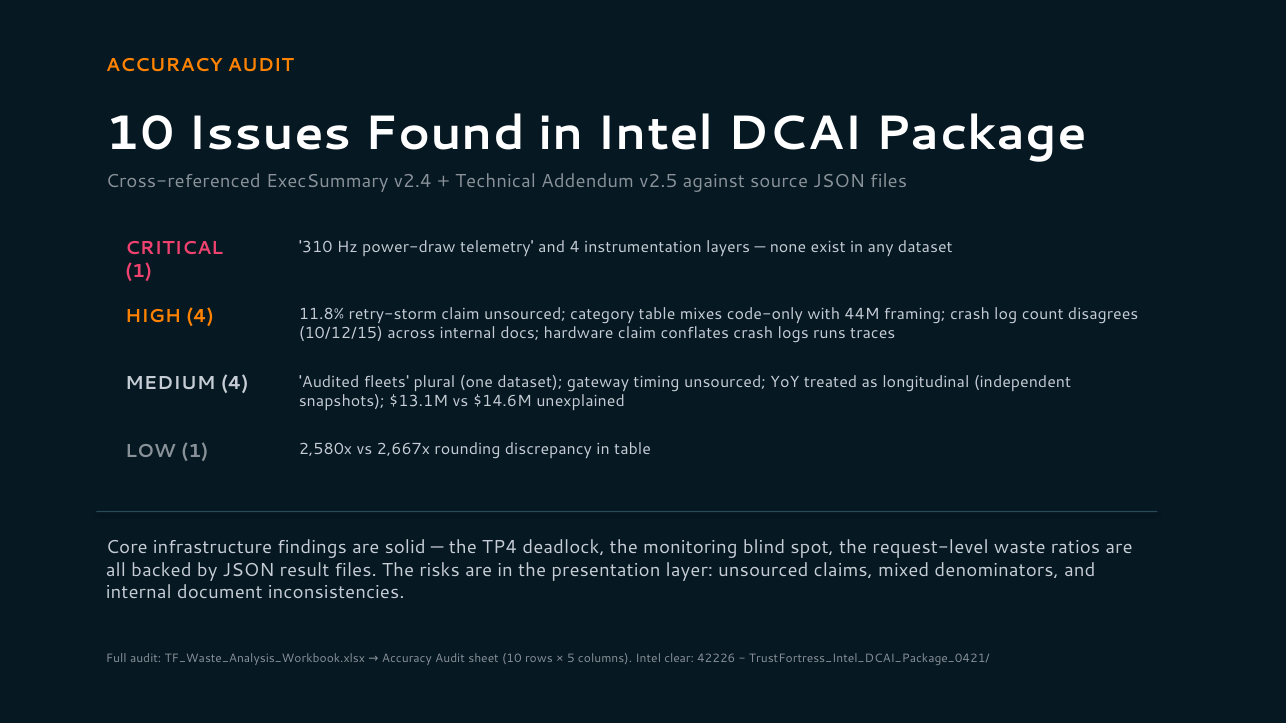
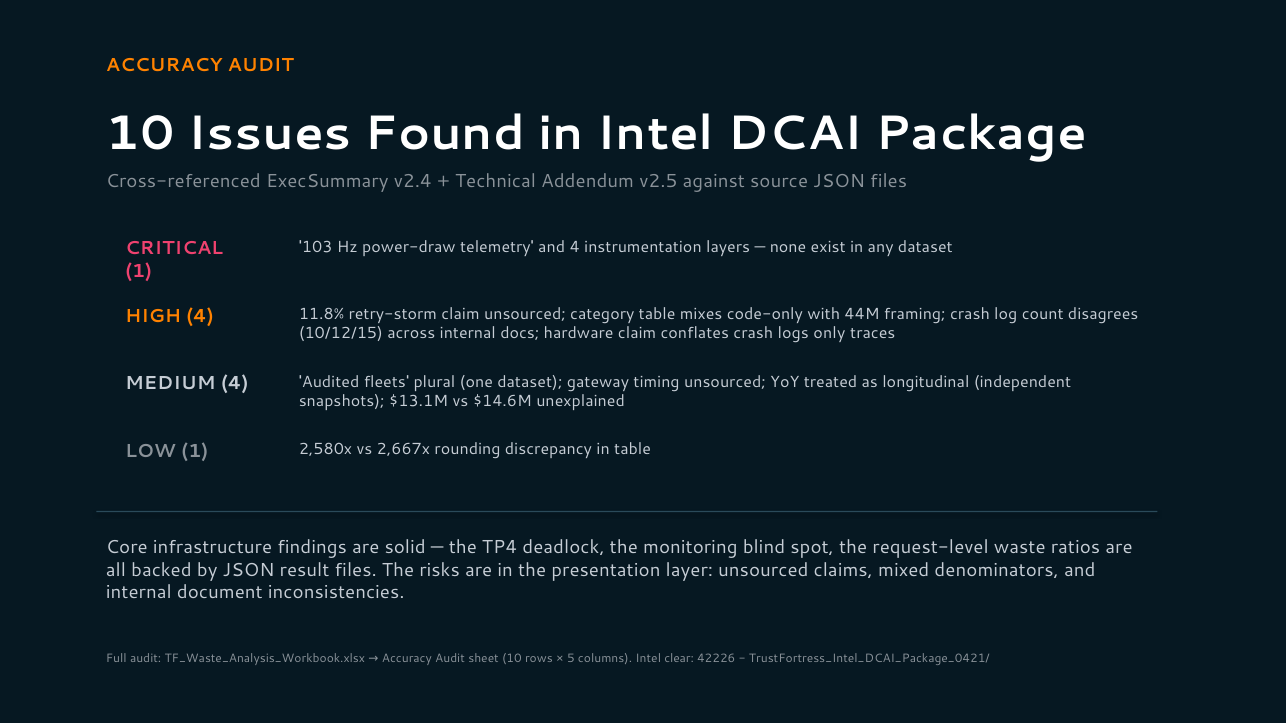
310: 310 -> 103 (316, 247)
runs: runs -> only (829, 334)
